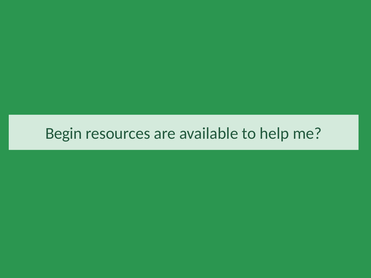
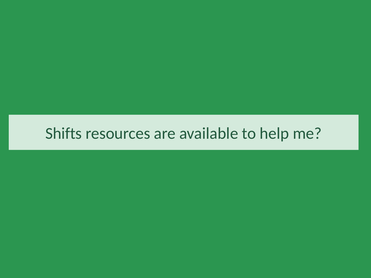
Begin: Begin -> Shifts (64, 134)
